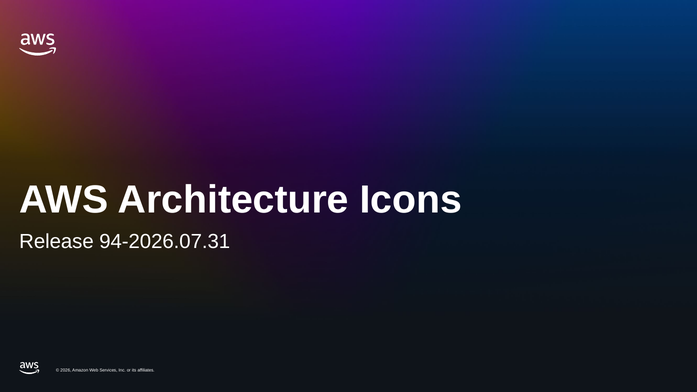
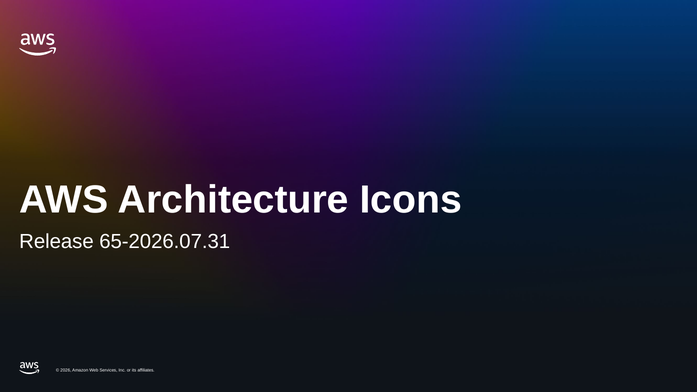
94-2026.07.31: 94-2026.07.31 -> 65-2026.07.31 (165, 241)
